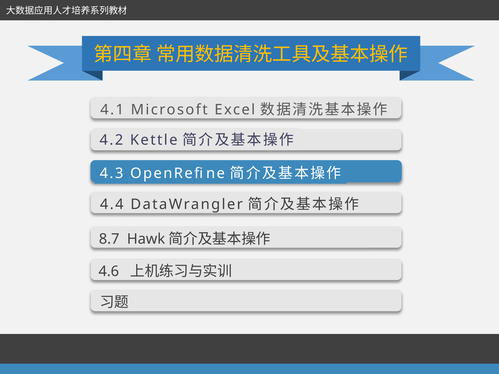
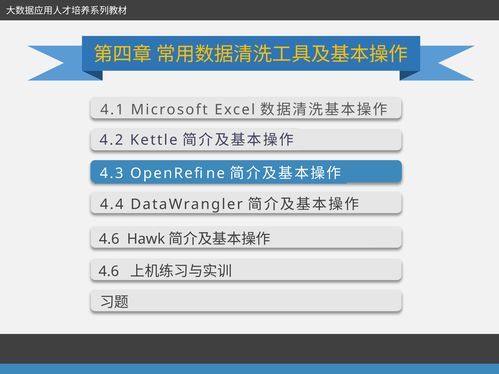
8.7: 8.7 -> 4.6 (109, 239)
